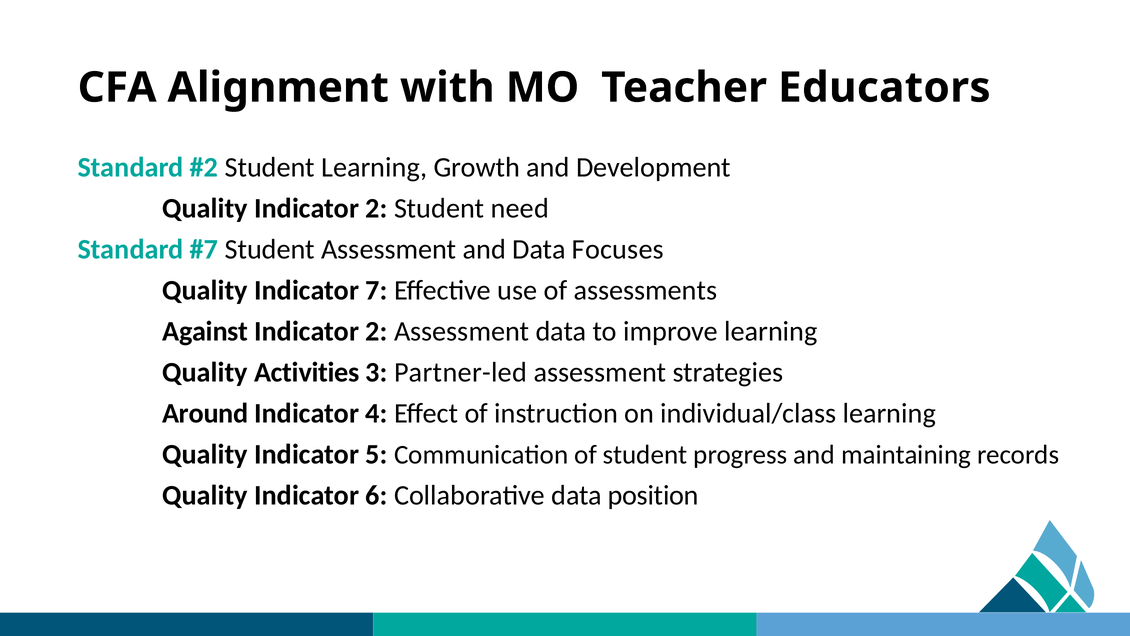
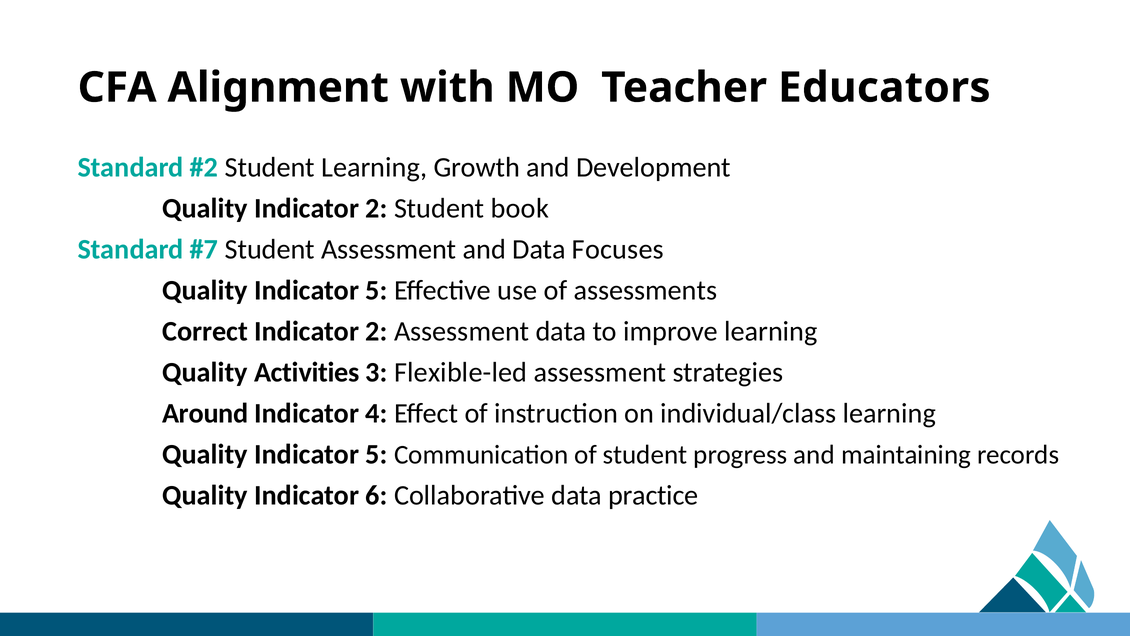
need: need -> book (520, 208)
7: 7 -> 5 (376, 290)
Against: Against -> Correct (205, 331)
Partner-led: Partner-led -> Flexible-led (461, 372)
position: position -> practice (653, 495)
